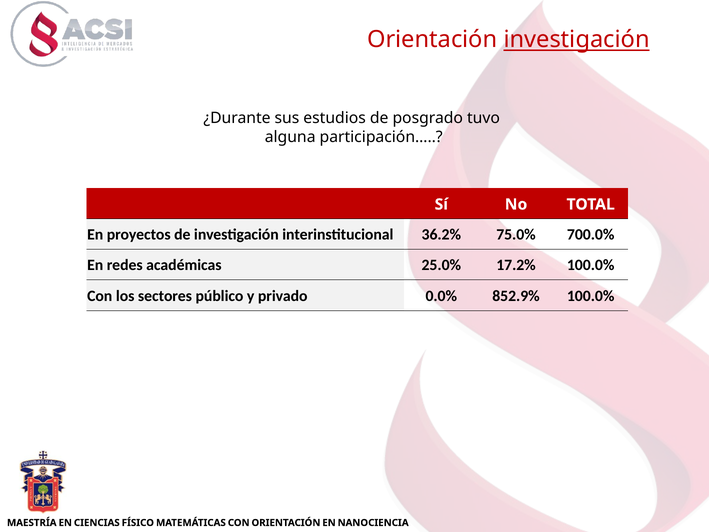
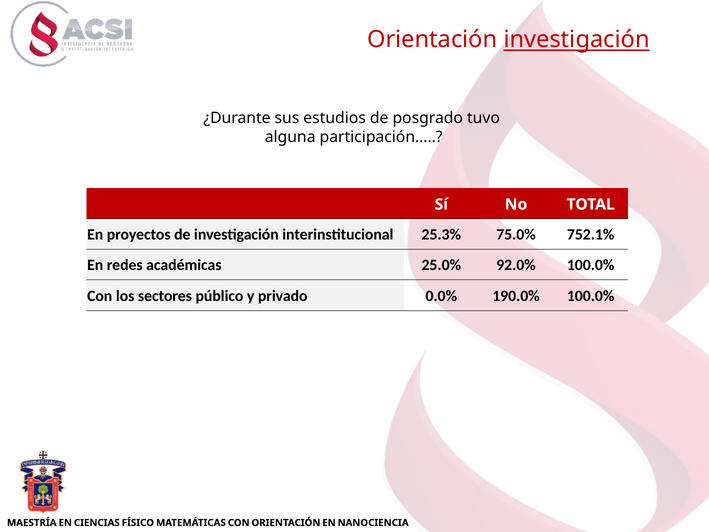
36.2%: 36.2% -> 25.3% (441, 234)
700.0%: 700.0% -> 752.1% (591, 234)
17.2%: 17.2% -> 92.0% (516, 265)
852.9%: 852.9% -> 190.0% (516, 296)
